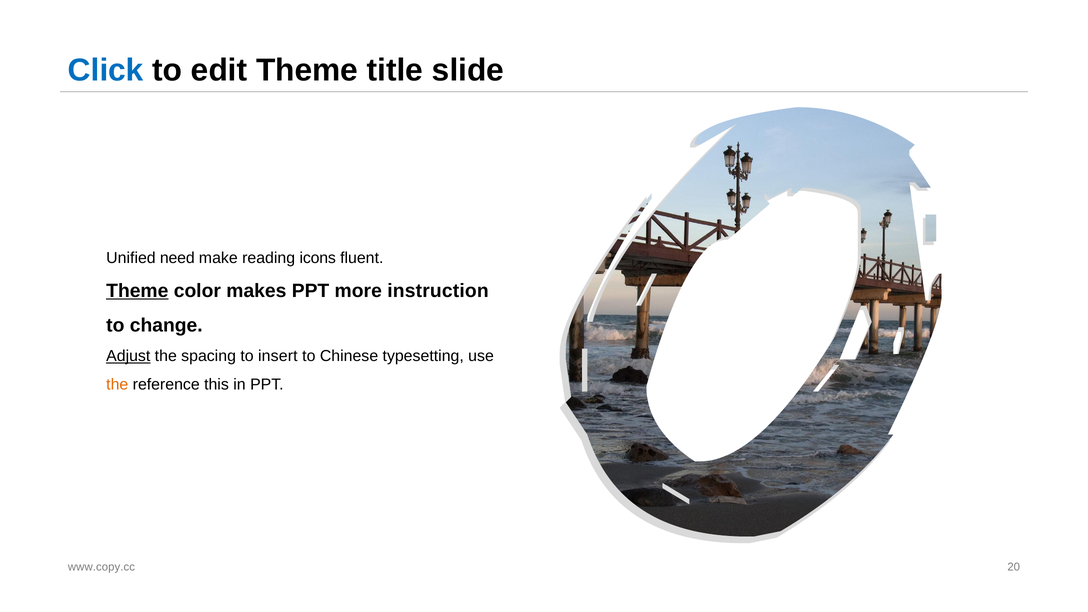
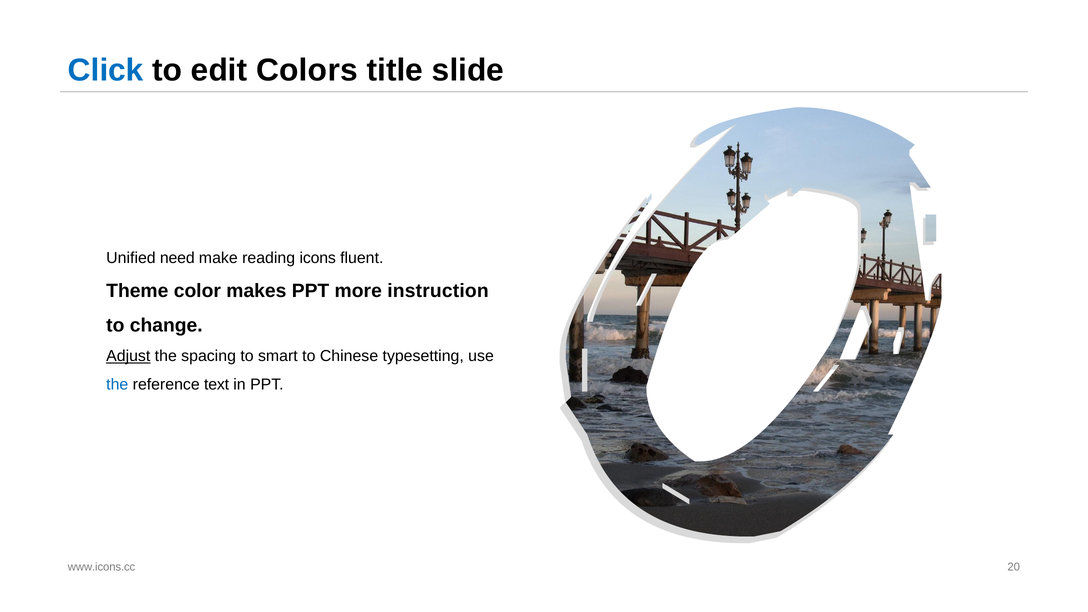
edit Theme: Theme -> Colors (307, 70)
Theme underline: present -> none (137, 291)
insert: insert -> smart (278, 356)
the colour: orange -> blue (117, 385)
this: this -> text (217, 385)
www.copy.cc: www.copy.cc -> www.icons.cc (102, 567)
